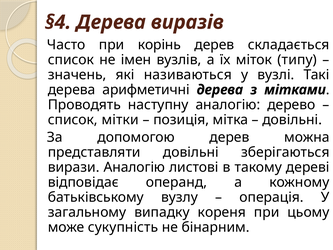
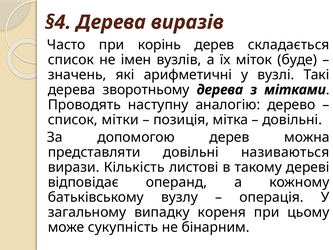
типу: типу -> буде (297, 60)
називаються: називаються -> арифметичні (188, 75)
арифметичні: арифметичні -> зворотньому (146, 90)
зберігаються: зберігаються -> називаються (285, 152)
вирази Аналогію: Аналогію -> Кількість (134, 167)
